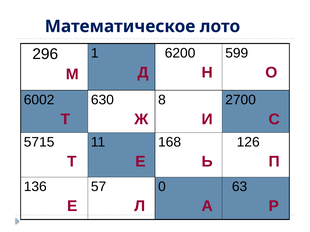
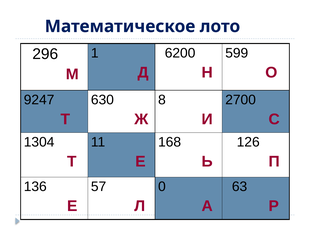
6002: 6002 -> 9247 (39, 100)
5715: 5715 -> 1304 (39, 142)
